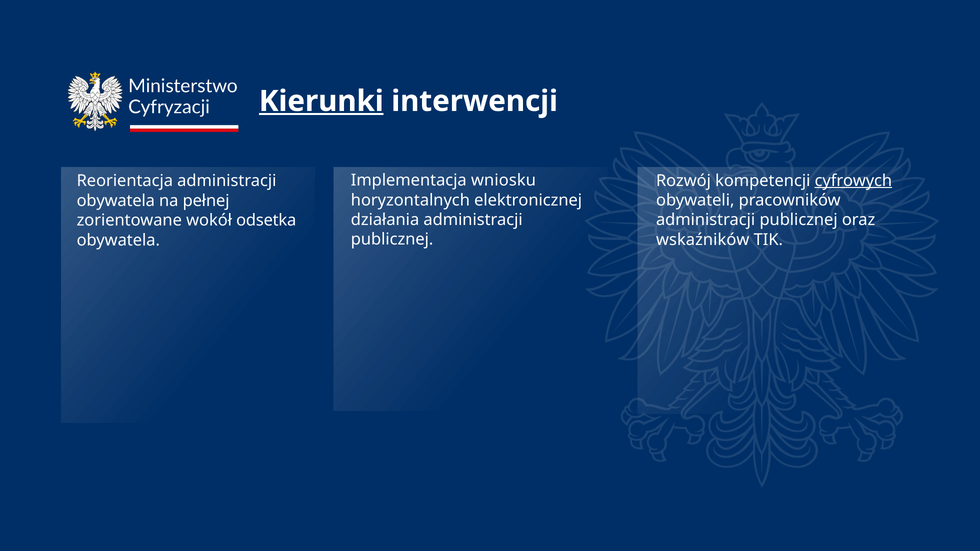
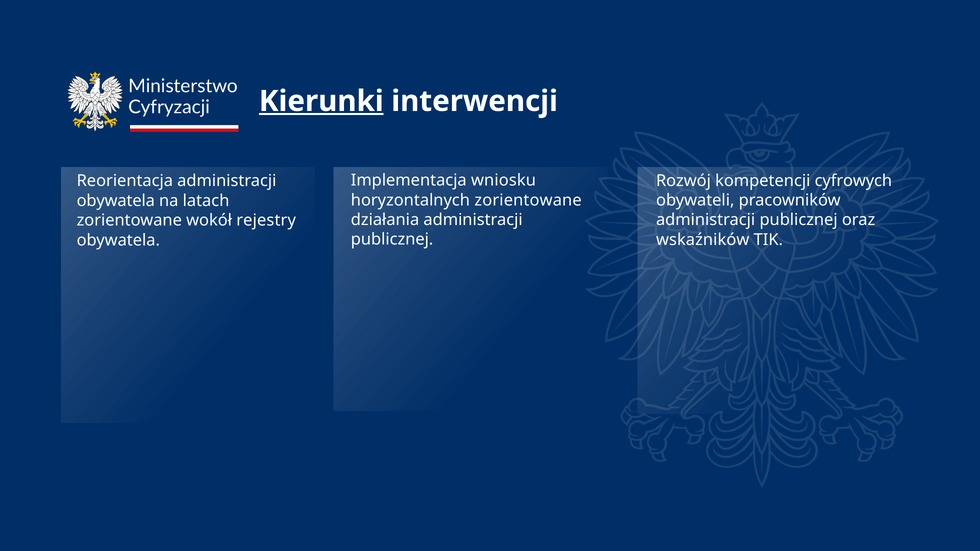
cyfrowych underline: present -> none (853, 181)
horyzontalnych elektronicznej: elektronicznej -> zorientowane (528, 200)
pełnej: pełnej -> latach (206, 201)
odsetka: odsetka -> rejestry (266, 221)
